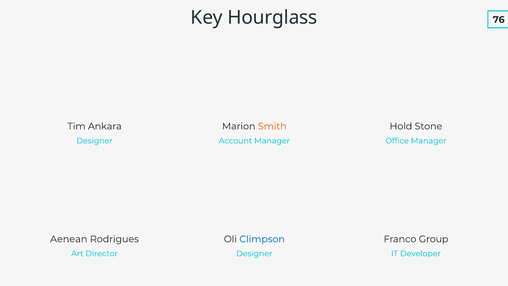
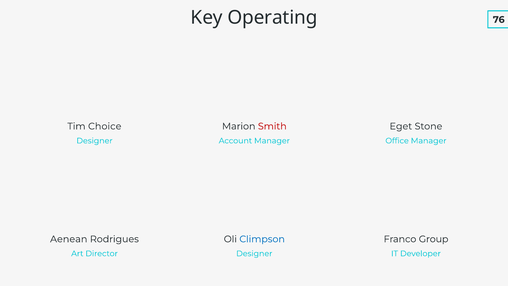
Hourglass: Hourglass -> Operating (272, 18)
Ankara: Ankara -> Choice (105, 126)
Smith colour: orange -> red (272, 126)
Hold: Hold -> Eget (401, 126)
